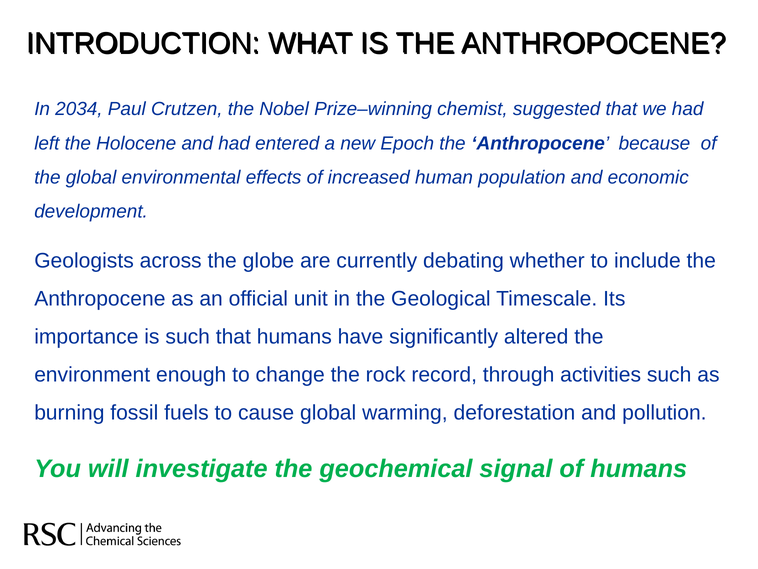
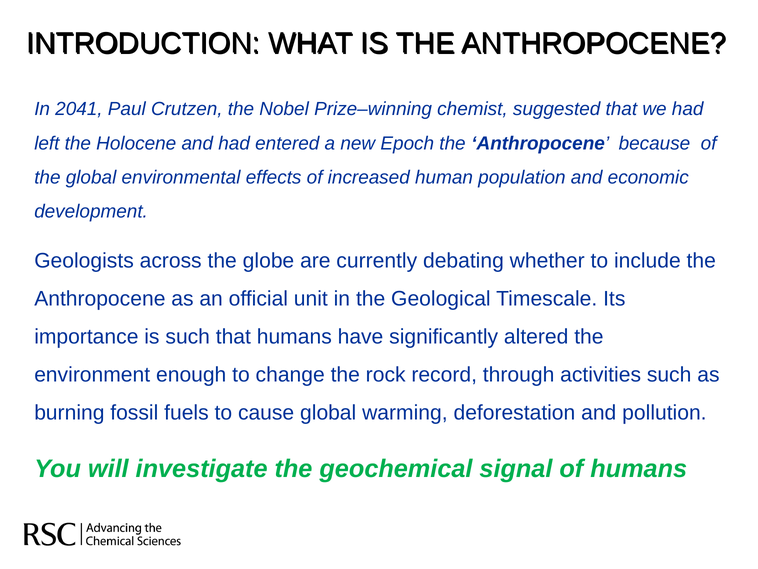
2034: 2034 -> 2041 (79, 109)
